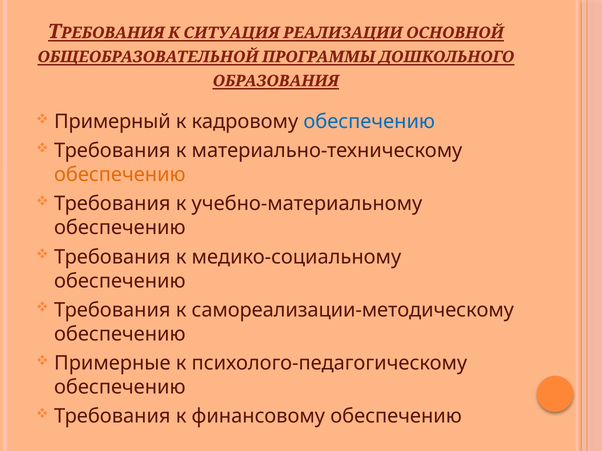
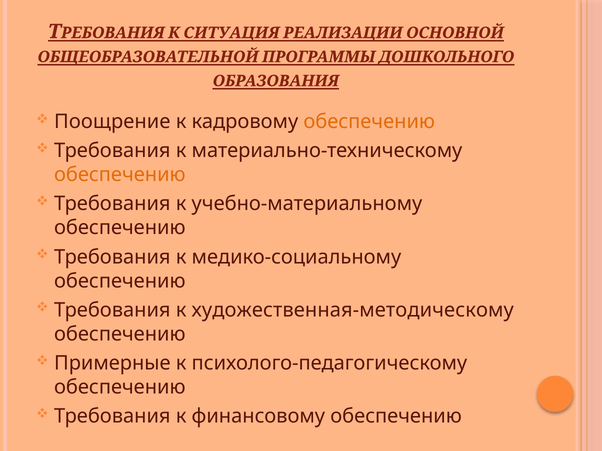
Примерный: Примерный -> Поощрение (112, 122)
обеспечению colour: blue -> orange (369, 122)
самореализации-методическому: самореализации-методическому -> художественная-методическому (353, 310)
